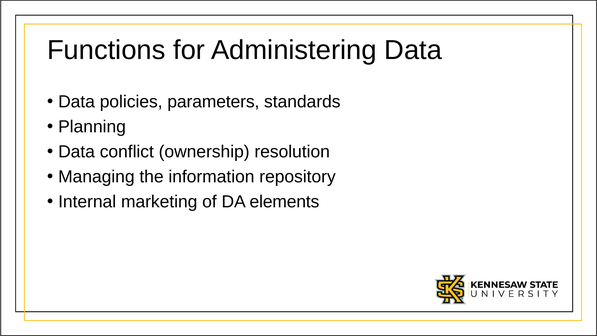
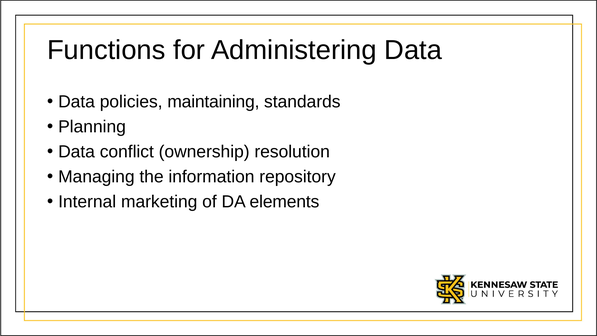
parameters: parameters -> maintaining (213, 102)
